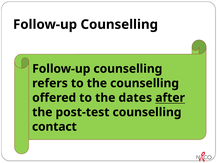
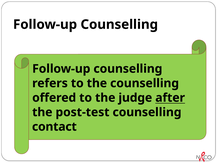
dates: dates -> judge (135, 98)
